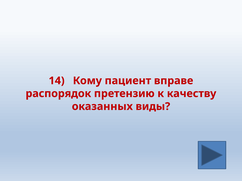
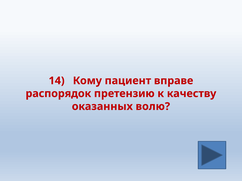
виды: виды -> волю (153, 107)
